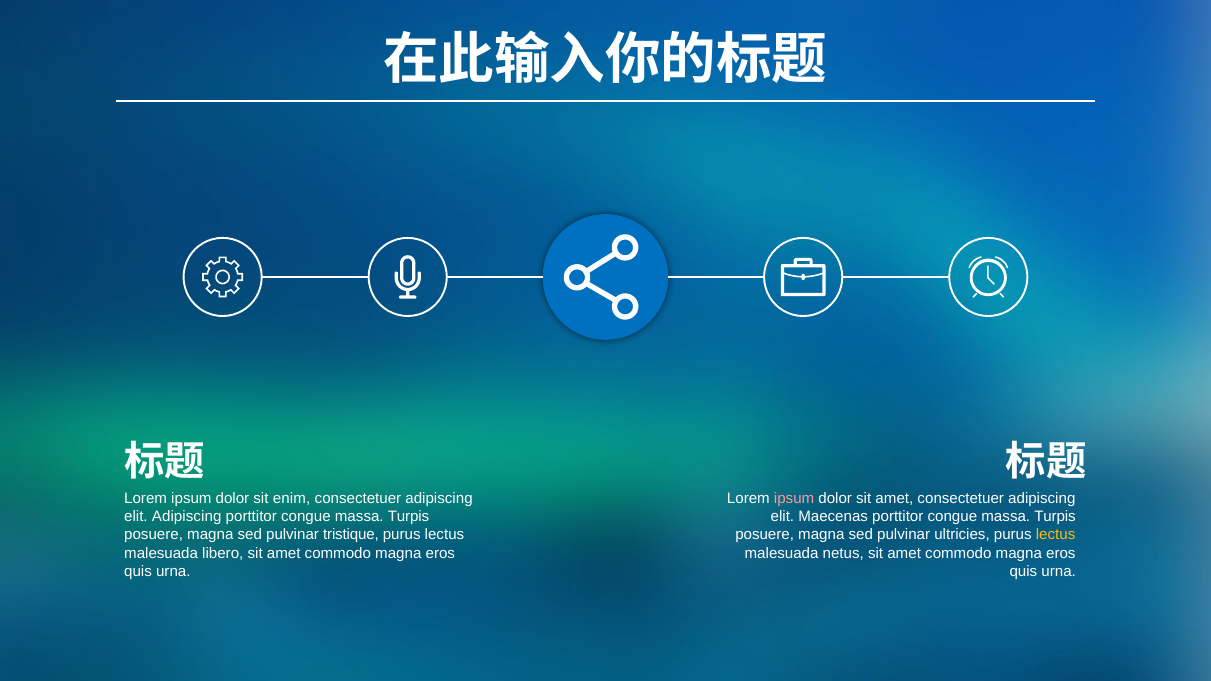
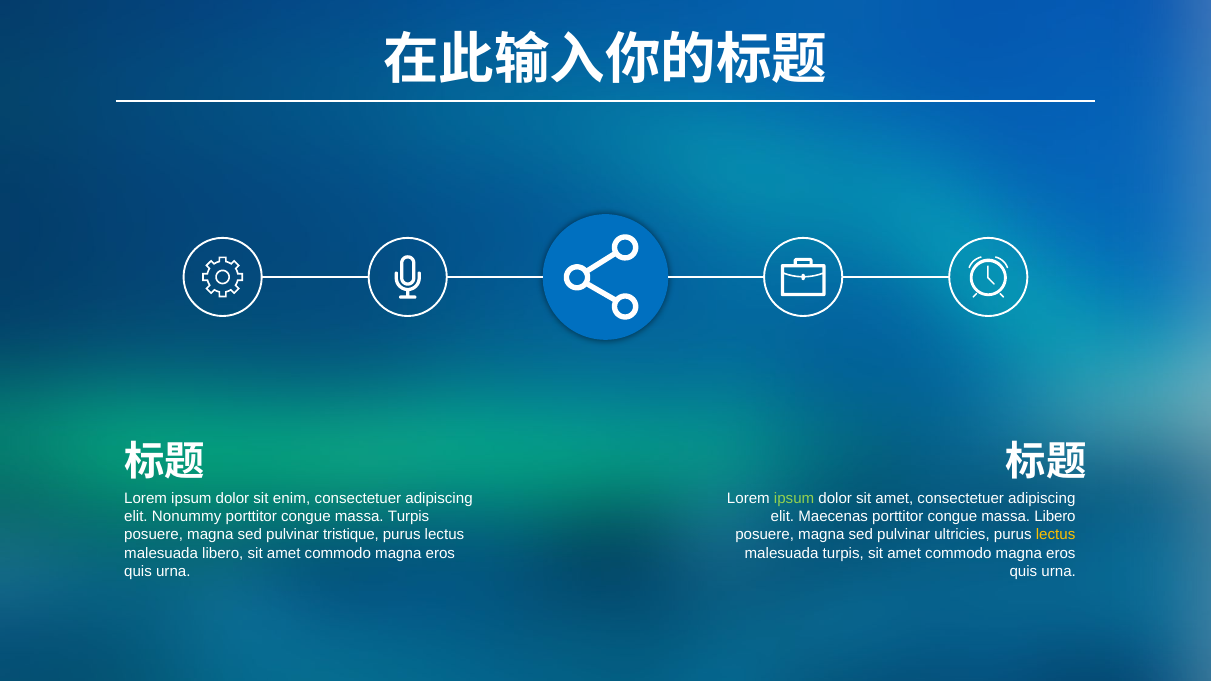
ipsum colour: pink -> light green (794, 499)
elit Adipiscing: Adipiscing -> Nonummy (187, 517)
Turpis: Turpis -> Libero (1055, 517)
malesuada netus: netus -> turpis (843, 553)
